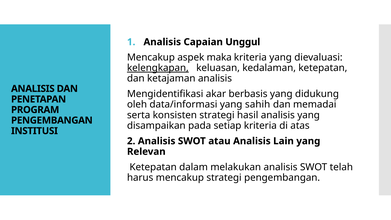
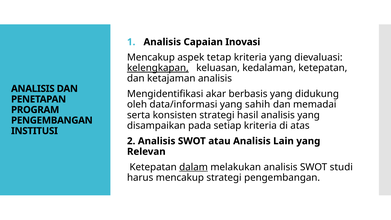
Unggul: Unggul -> Inovasi (243, 42)
maka: maka -> tetap (219, 57)
dalam underline: none -> present (194, 167)
telah: telah -> studi (341, 167)
